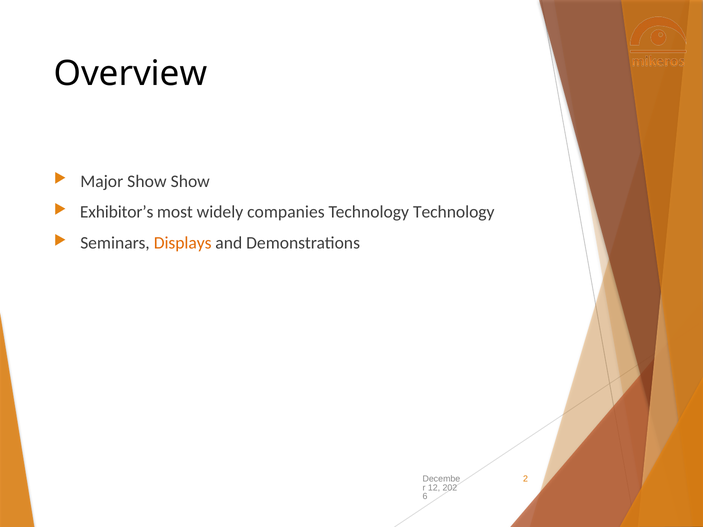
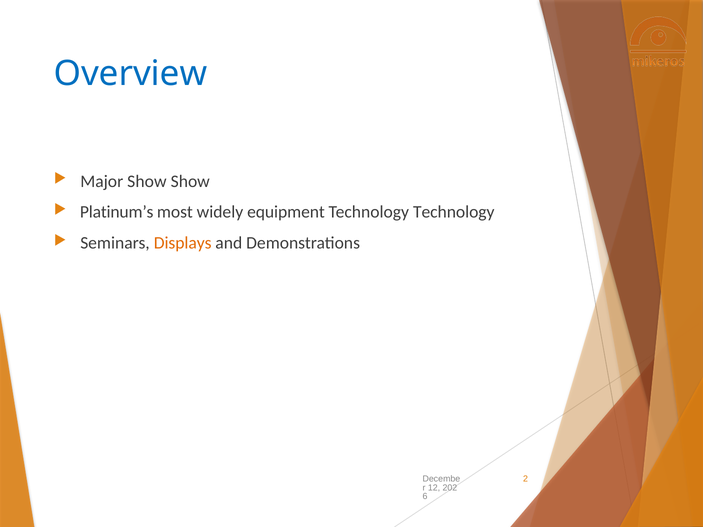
Overview colour: black -> blue (131, 74)
Exhibitor’s: Exhibitor’s -> Platinum’s (117, 212)
companies: companies -> equipment (286, 212)
